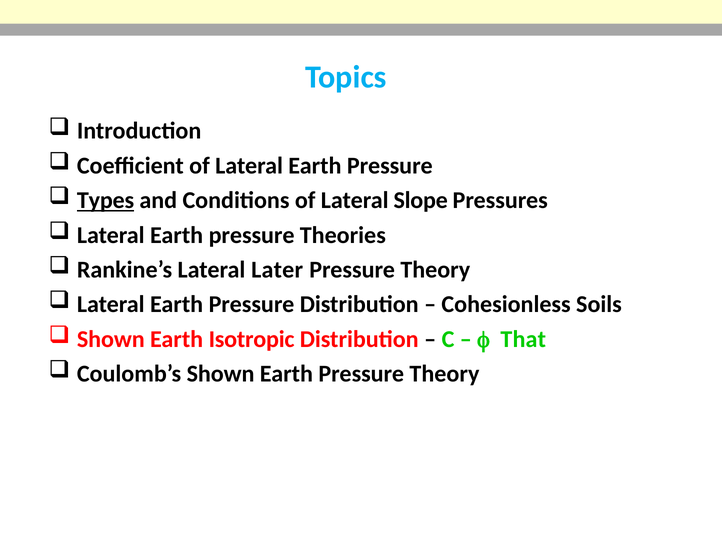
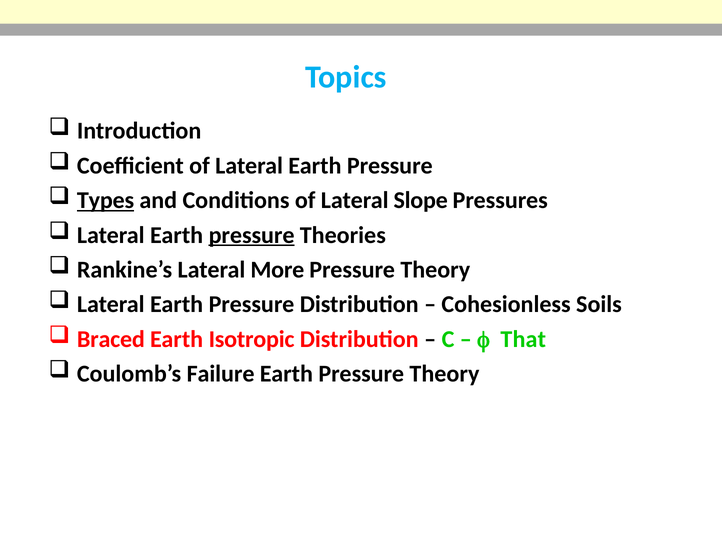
pressure underline: none -> present (252, 235)
Later: Later -> More (277, 270)
Shown: Shown -> Braced (111, 339)
Coulomb’s Shown: Shown -> Failure (221, 373)
